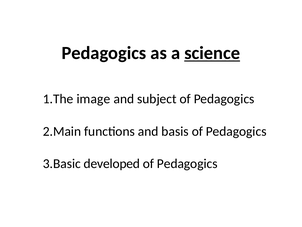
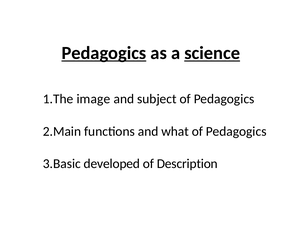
Pedagogics underline: none -> present (104, 53)
basis: basis -> what (175, 131)
Pedagogiсs: Pedagogiсs -> Description (187, 163)
